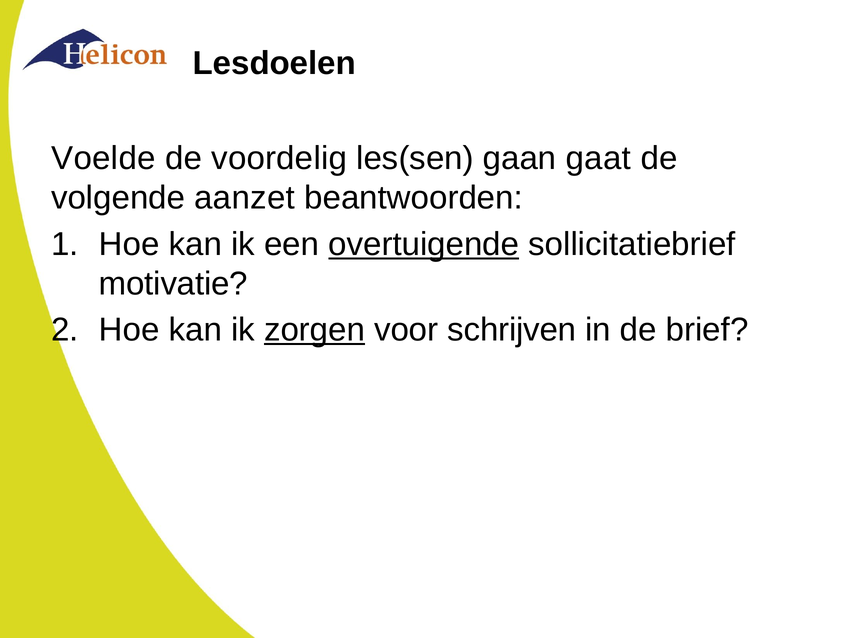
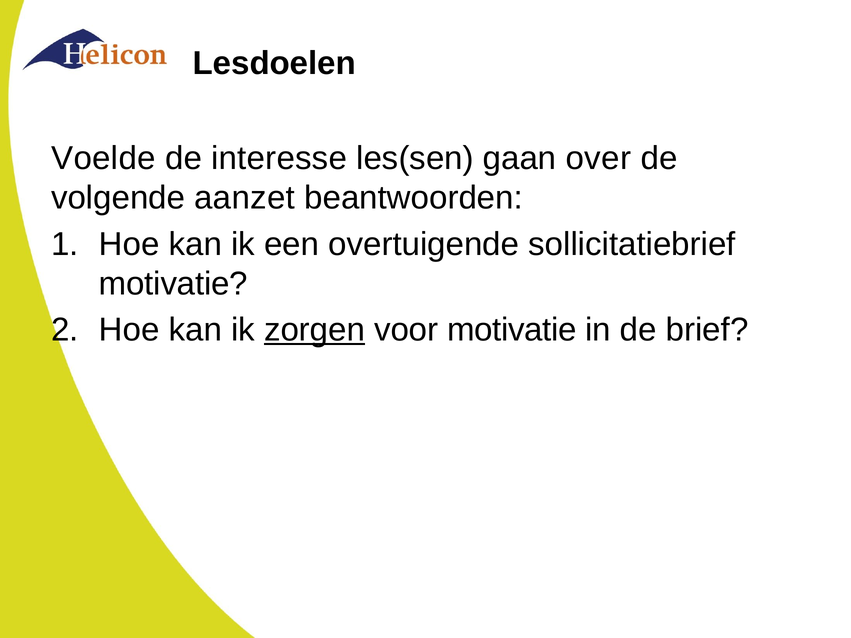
voordelig: voordelig -> interesse (279, 158)
gaat: gaat -> over (598, 158)
overtuigende underline: present -> none (424, 244)
voor schrijven: schrijven -> motivatie (512, 330)
